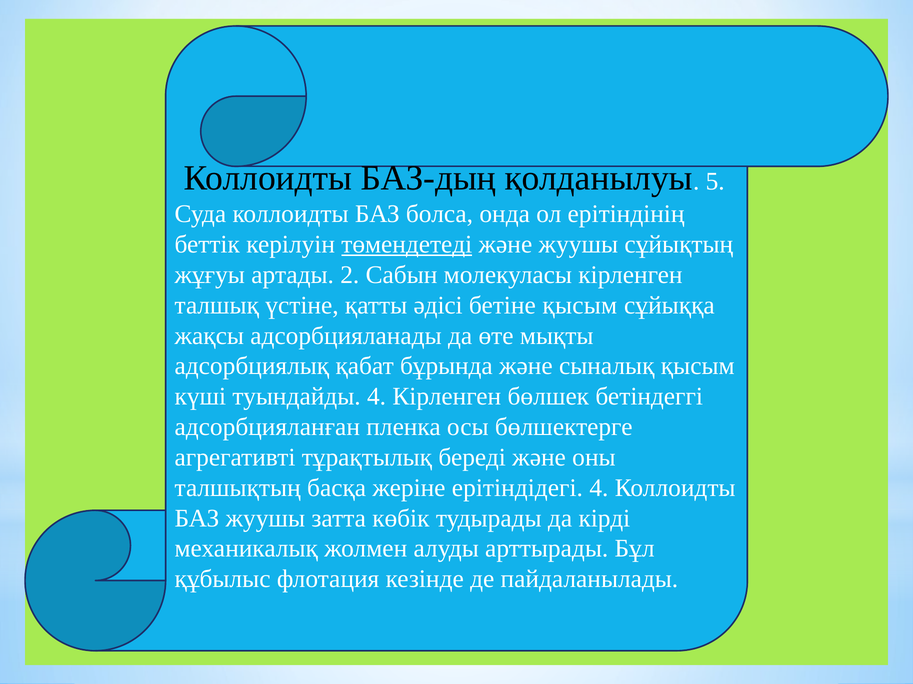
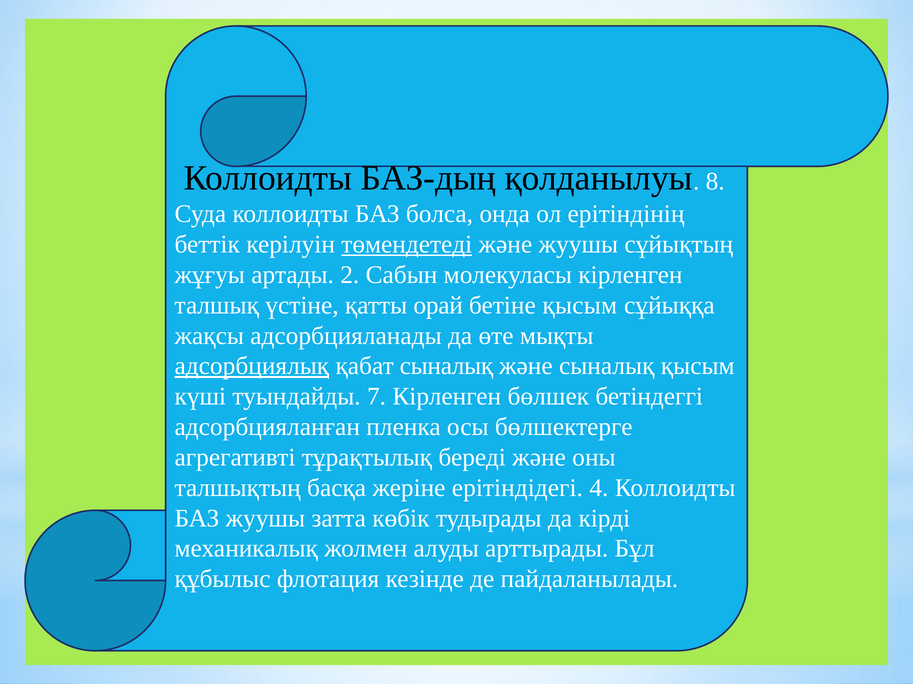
5: 5 -> 8 (715, 182)
әдісі: әдісі -> орай (438, 306)
адсорбциялық underline: none -> present (252, 366)
қабат бұрында: бұрында -> сыналық (446, 366)
туындайды 4: 4 -> 7 (377, 397)
